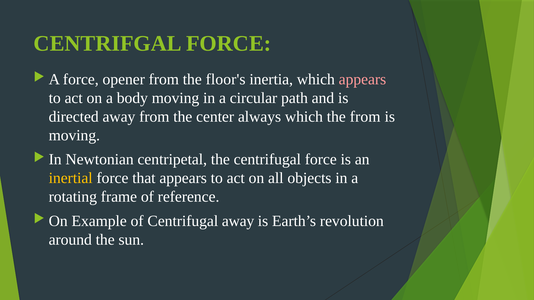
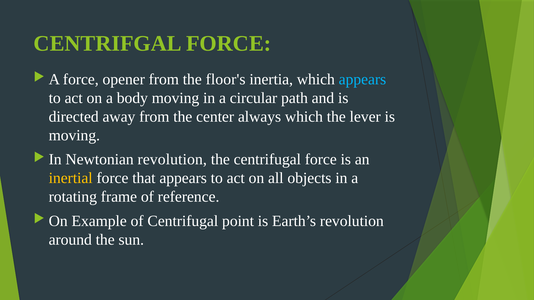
appears colour: pink -> light blue (362, 80)
the from: from -> lever (365, 117)
Newtonian centripetal: centripetal -> revolution (172, 160)
Centrifugal away: away -> point (238, 221)
